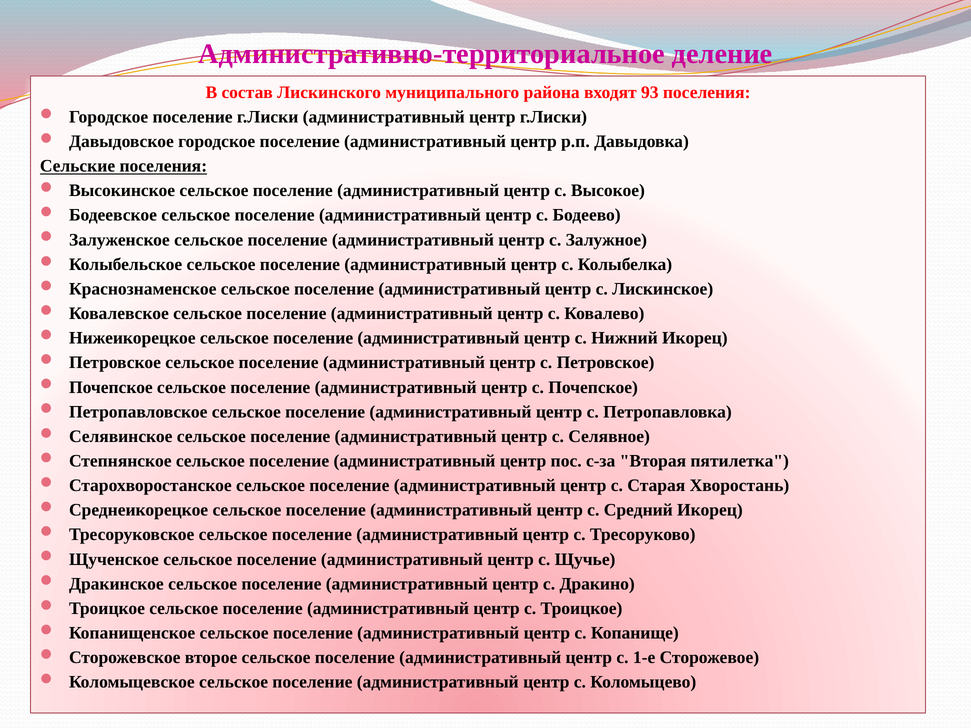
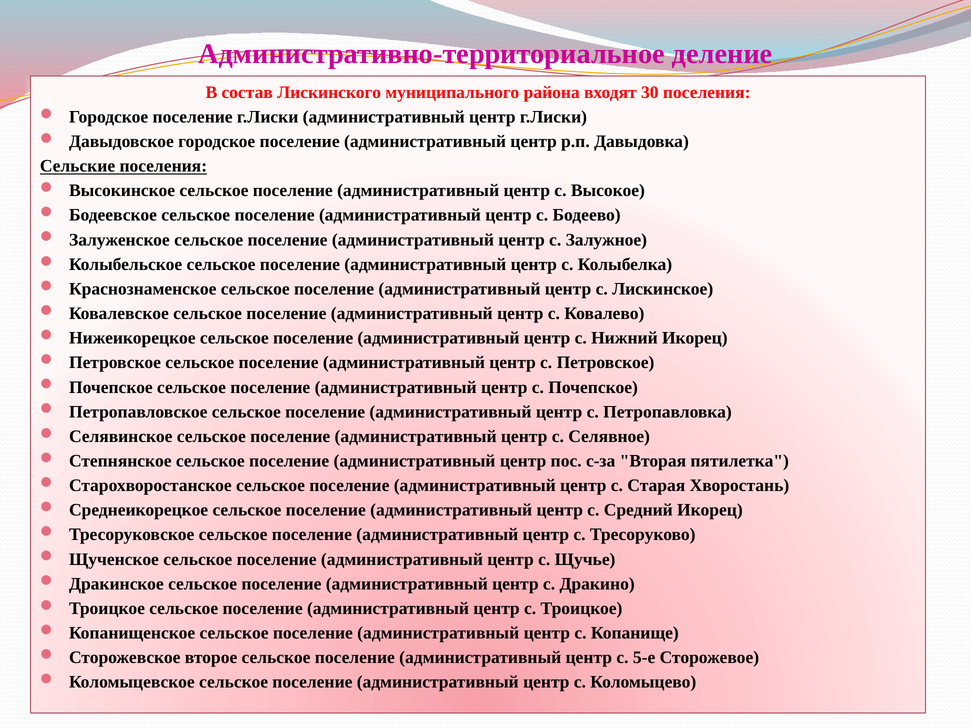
93: 93 -> 30 (650, 92)
1-е: 1-е -> 5-е (644, 658)
